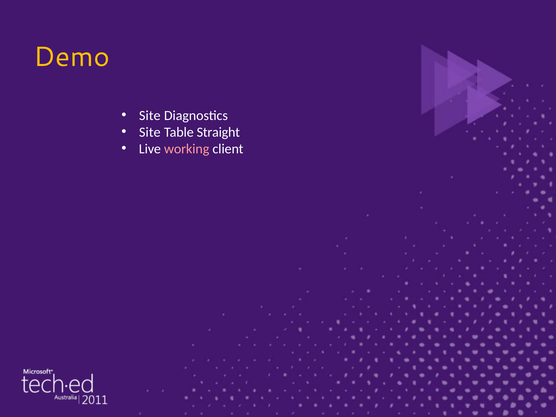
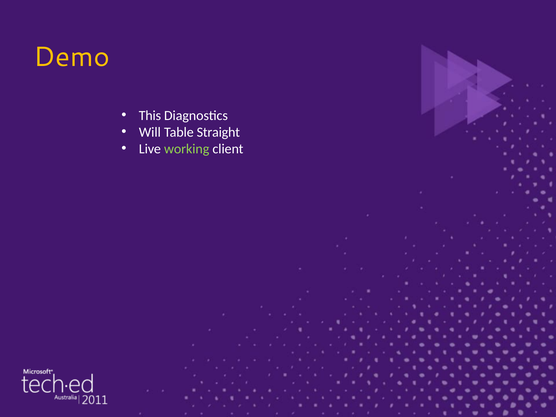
Site: Site -> This (150, 115)
Site: Site -> Will (150, 132)
working colour: pink -> light green (187, 149)
